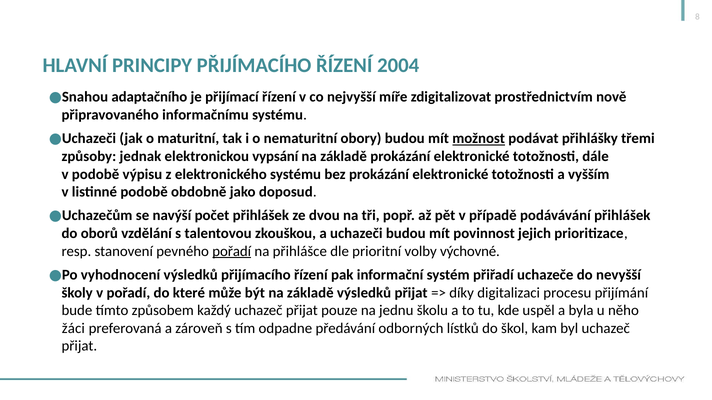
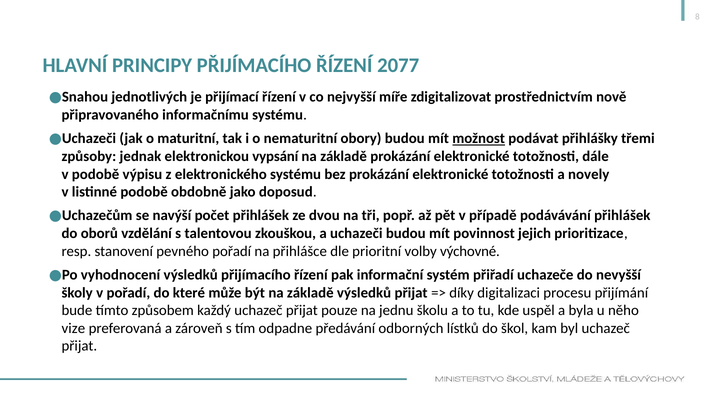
2004: 2004 -> 2077 (398, 66)
adaptačního: adaptačního -> jednotlivých (149, 97)
vyšším: vyšším -> novely (589, 174)
pořadí underline: present -> none (232, 251)
žáci: žáci -> vize (73, 329)
